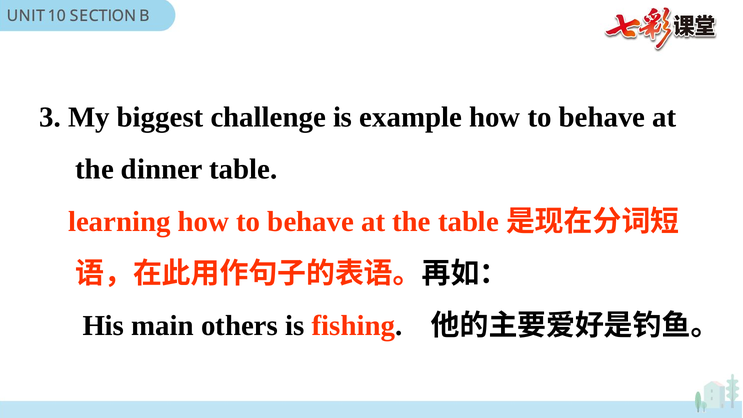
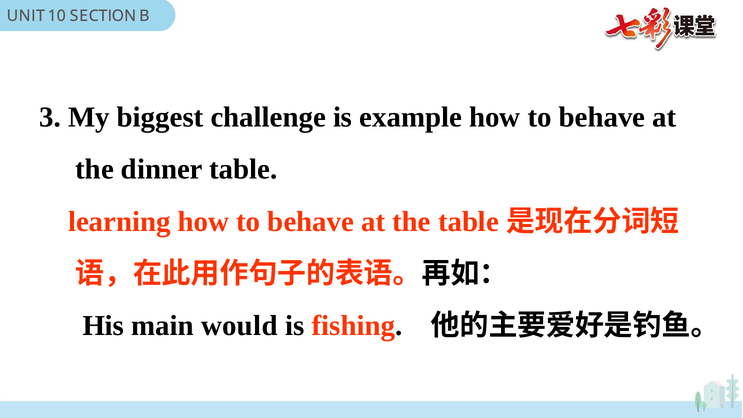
others: others -> would (239, 326)
